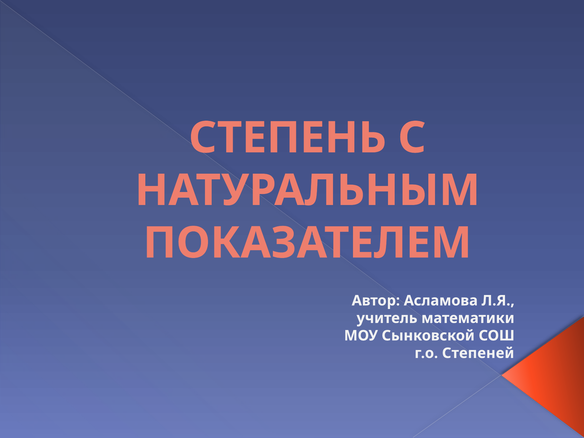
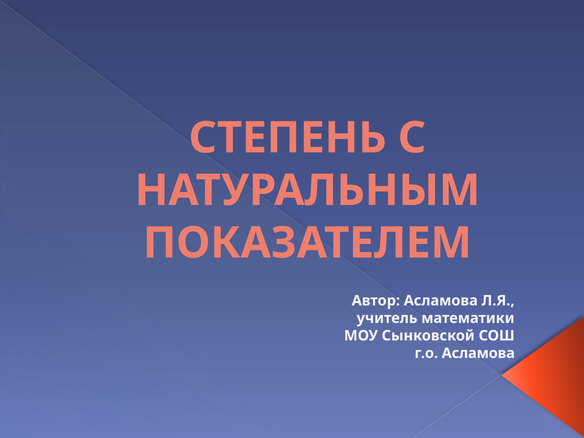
г.о Степеней: Степеней -> Асламова (478, 353)
